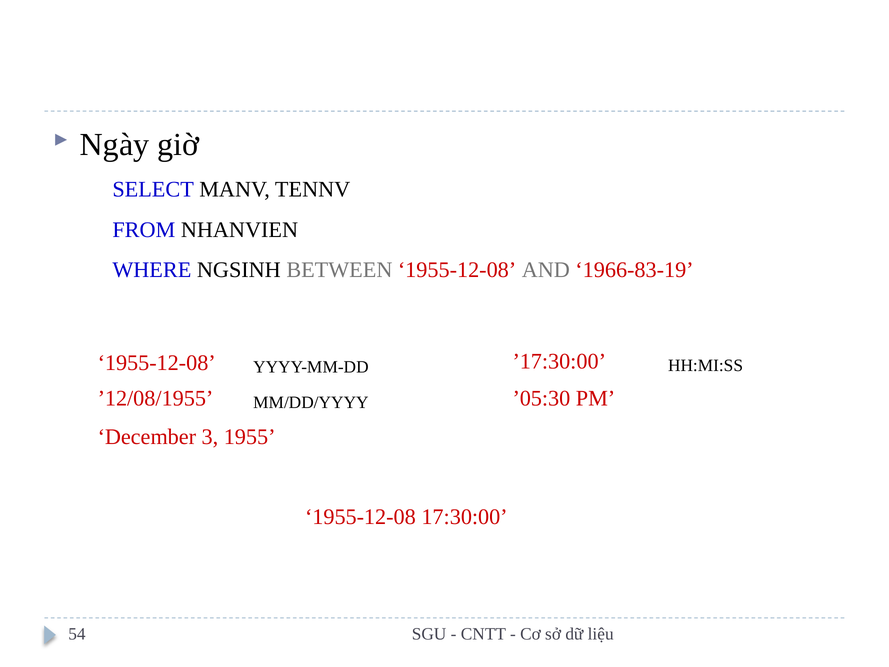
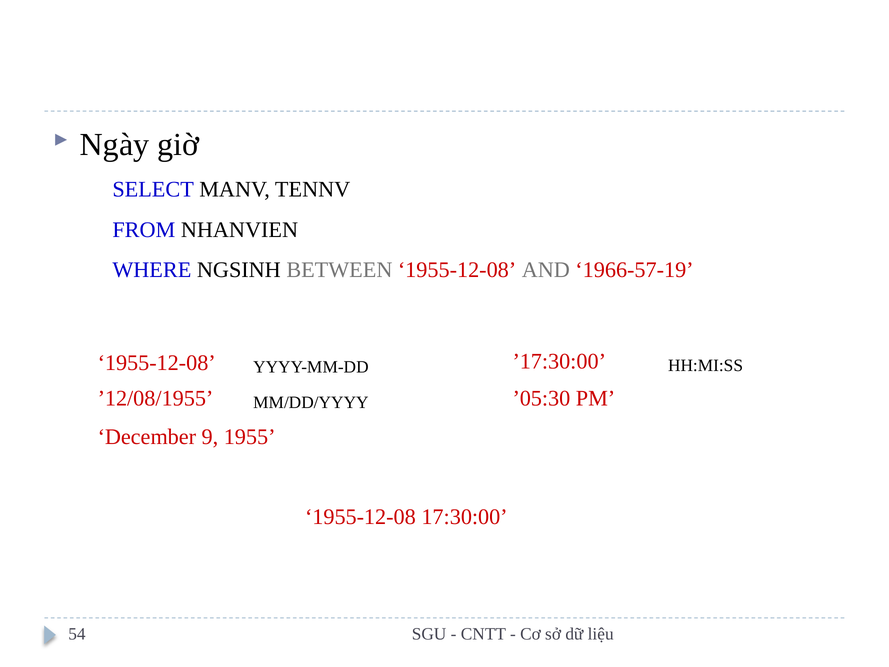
1966-83-19: 1966-83-19 -> 1966-57-19 (635, 270)
3: 3 -> 9 (210, 437)
